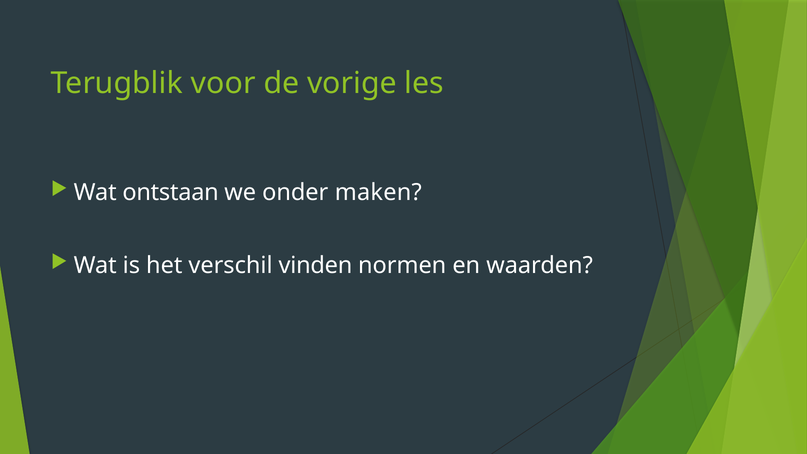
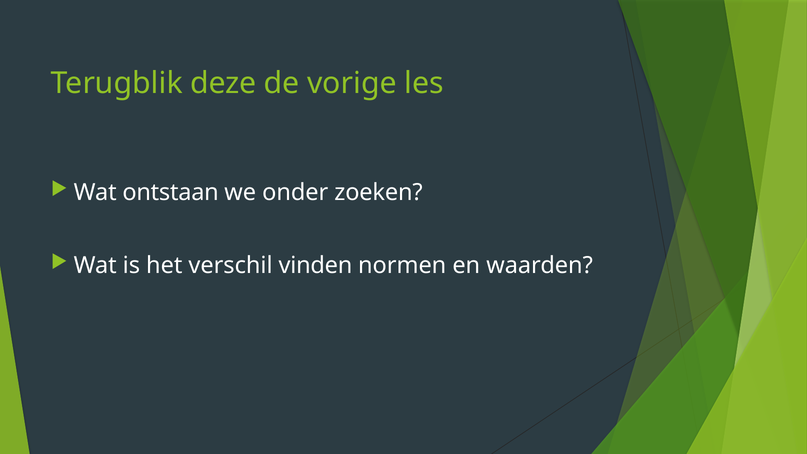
voor: voor -> deze (223, 83)
maken: maken -> zoeken (378, 192)
